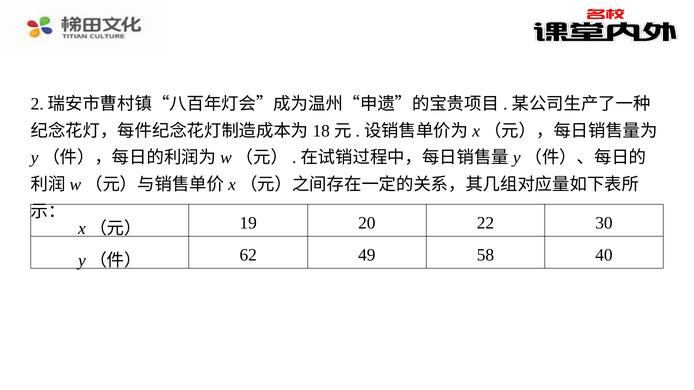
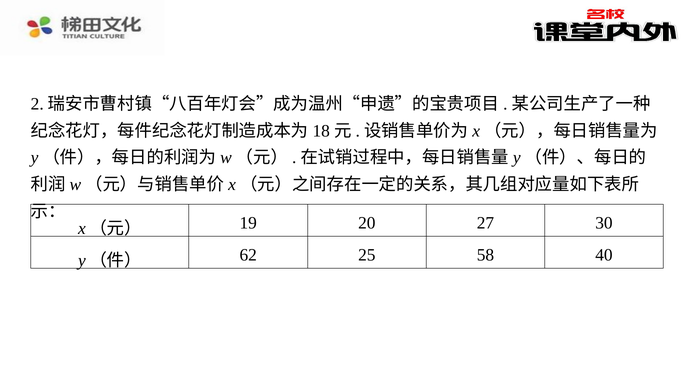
22: 22 -> 27 (485, 223)
49: 49 -> 25 (367, 255)
